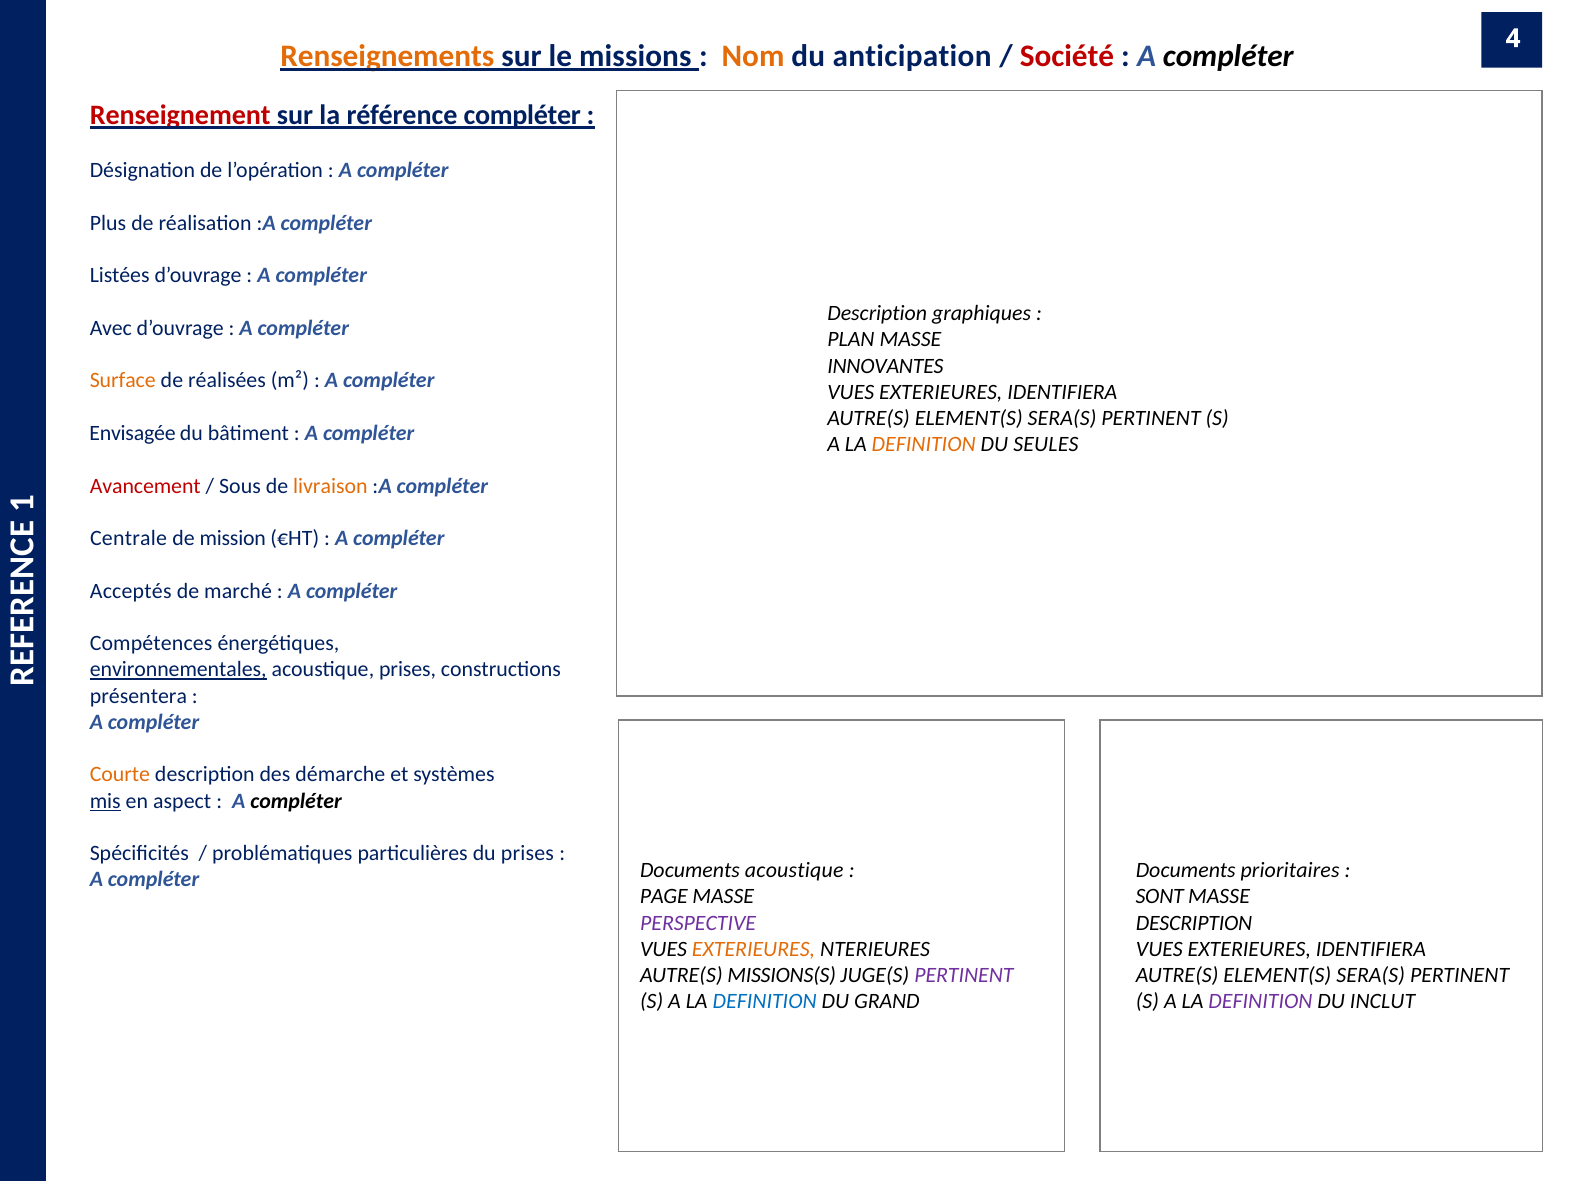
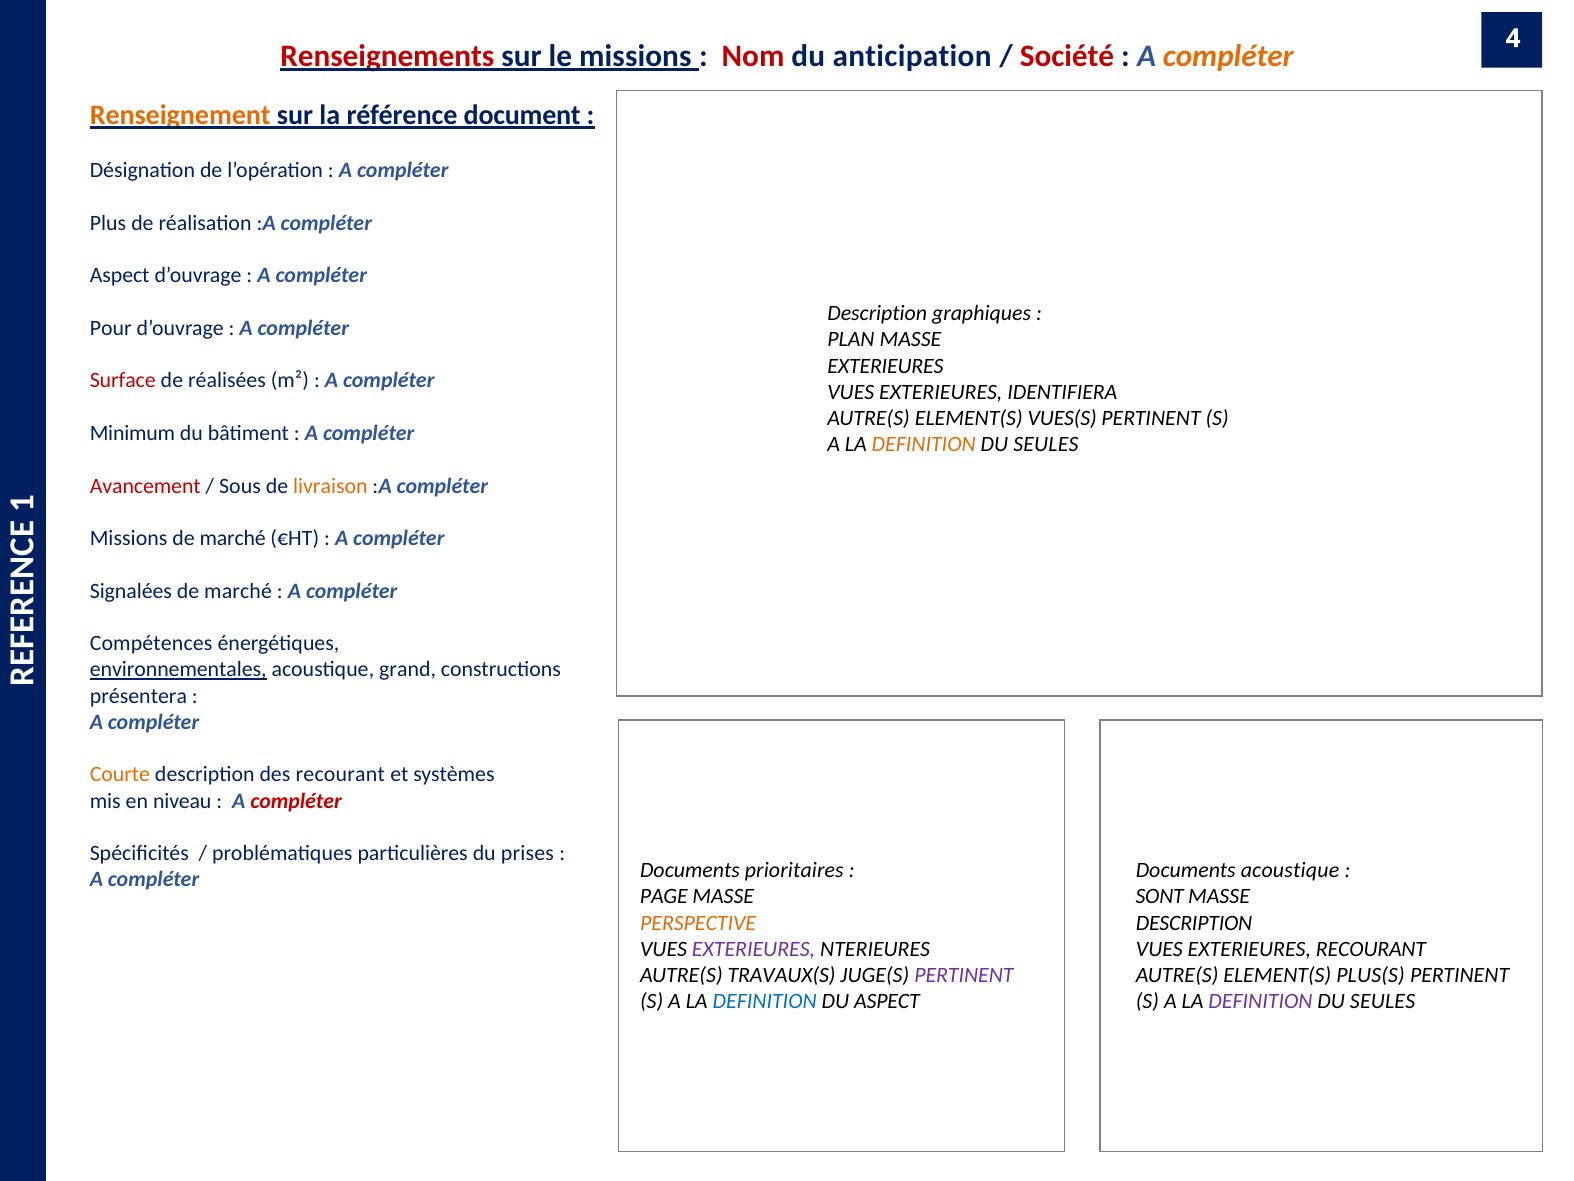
Renseignements colour: orange -> red (387, 56)
Nom colour: orange -> red (753, 56)
compléter colour: black -> orange (1228, 56)
Renseignement colour: red -> orange (180, 115)
référence compléter: compléter -> document (522, 115)
Listées: Listées -> Aspect (120, 276)
Avec: Avec -> Pour (111, 328)
INNOVANTES: INNOVANTES -> EXTERIEURES (885, 366)
Surface colour: orange -> red (123, 381)
SERA(S: SERA(S -> VUES(S (1062, 418)
Envisagée: Envisagée -> Minimum (132, 433)
Centrale: Centrale -> Missions (129, 538)
mission: mission -> marché (233, 538)
Acceptés: Acceptés -> Signalées (131, 591)
acoustique prises: prises -> grand (408, 669)
des démarche: démarche -> recourant (340, 774)
mis underline: present -> none (105, 801)
aspect: aspect -> niveau (182, 801)
compléter colour: black -> red (296, 801)
Documents acoustique: acoustique -> prioritaires (794, 870)
Documents prioritaires: prioritaires -> acoustique (1290, 870)
PERSPECTIVE colour: purple -> orange (698, 922)
EXTERIEURES colour: orange -> purple (753, 949)
IDENTIFIERA: IDENTIFIERA -> RECOURANT (1371, 949)
MISSIONS(S: MISSIONS(S -> TRAVAUX(S (782, 975)
SERA(S: SERA(S -> PLUS(S (1371, 975)
DU GRAND: GRAND -> ASPECT (887, 1001)
INCLUT: INCLUT -> SEULES (1383, 1001)
